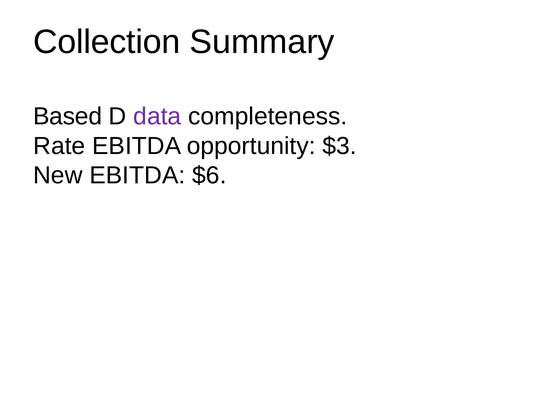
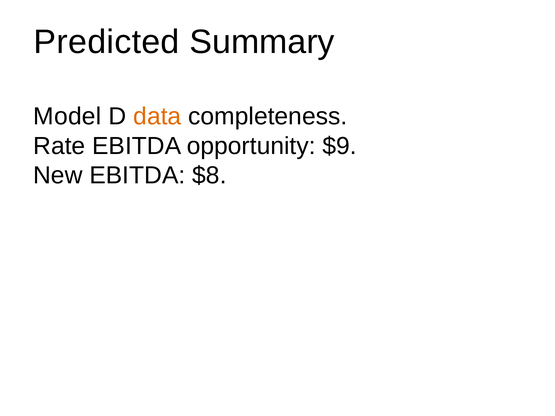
Collection: Collection -> Predicted (107, 42)
Based: Based -> Model (67, 116)
data colour: purple -> orange (157, 116)
$3: $3 -> $9 (340, 146)
$6: $6 -> $8 (209, 176)
